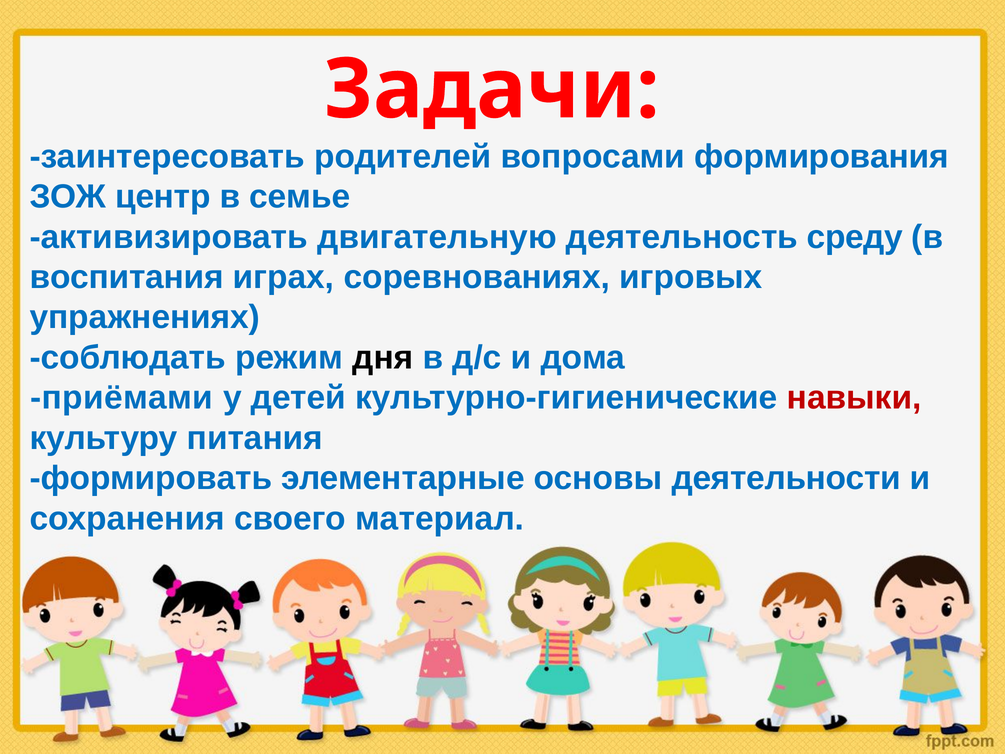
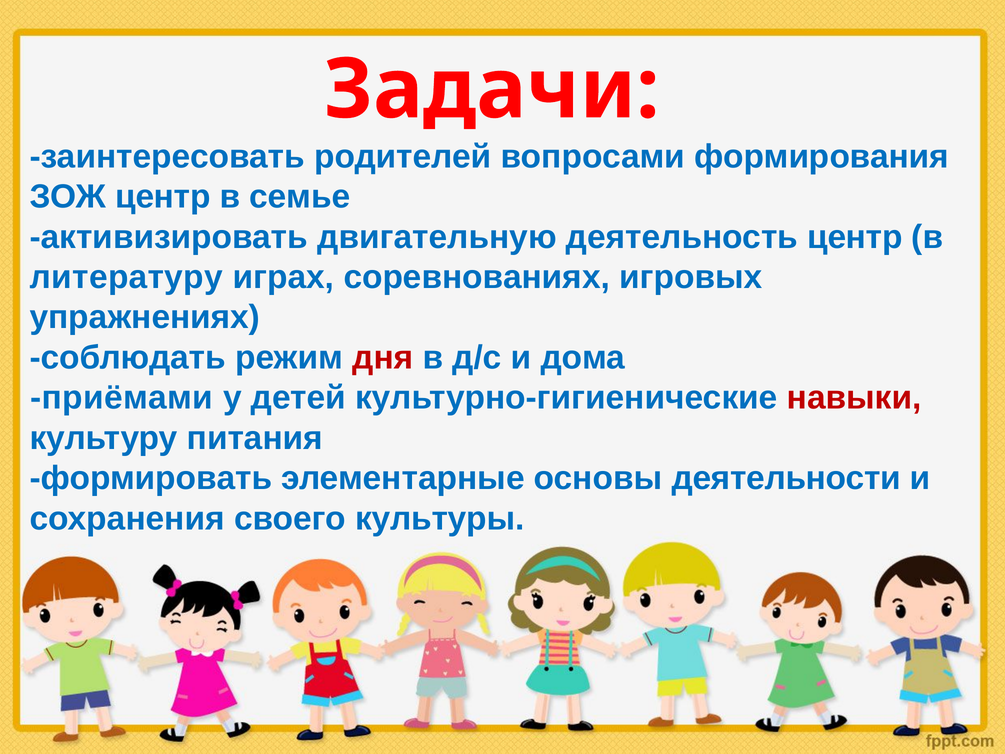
деятельность среду: среду -> центр (855, 237)
воспитания: воспитания -> литературу (126, 277)
дня colour: black -> red (383, 358)
материал: материал -> культуры (440, 518)
